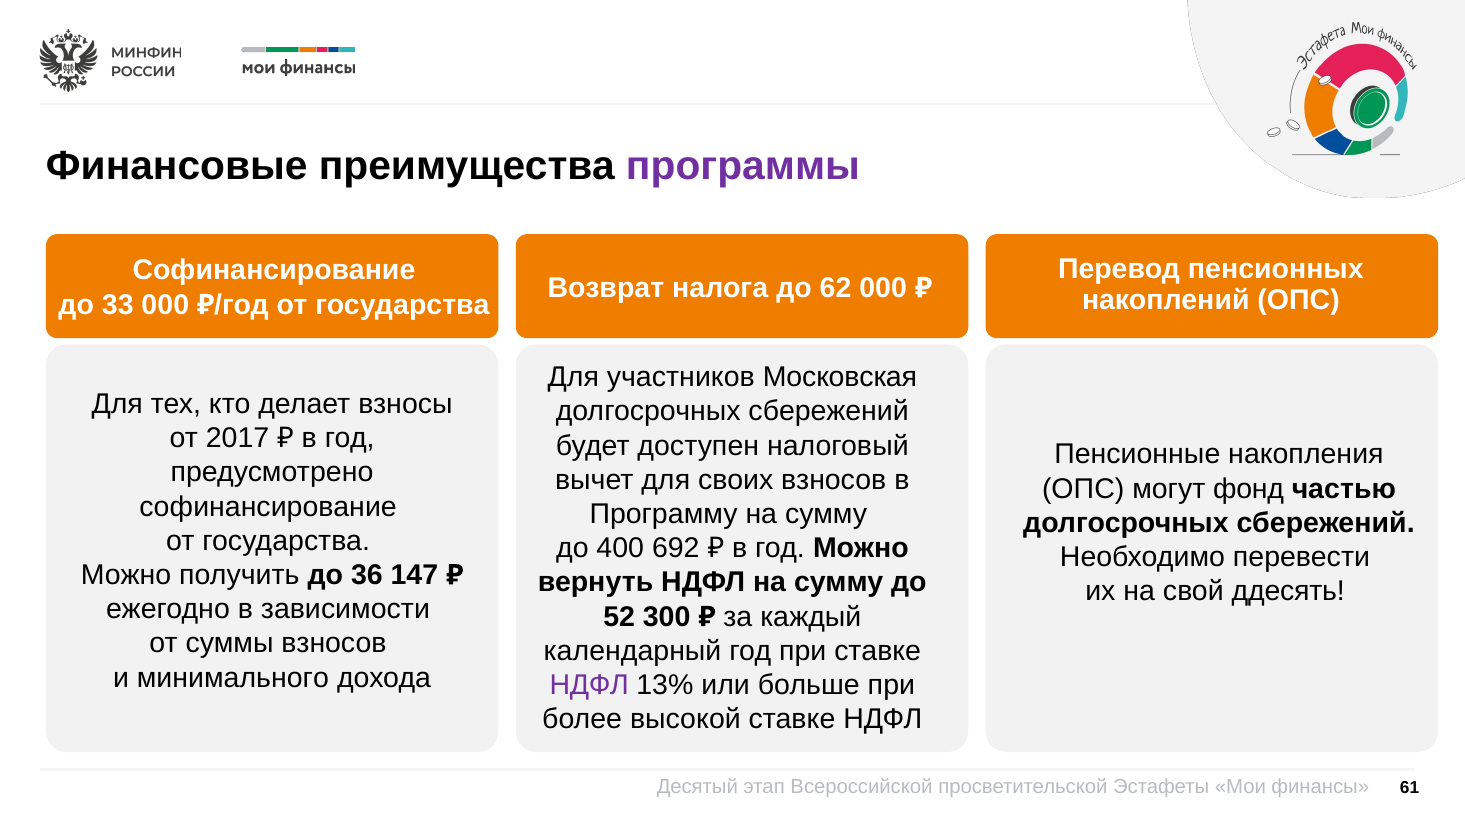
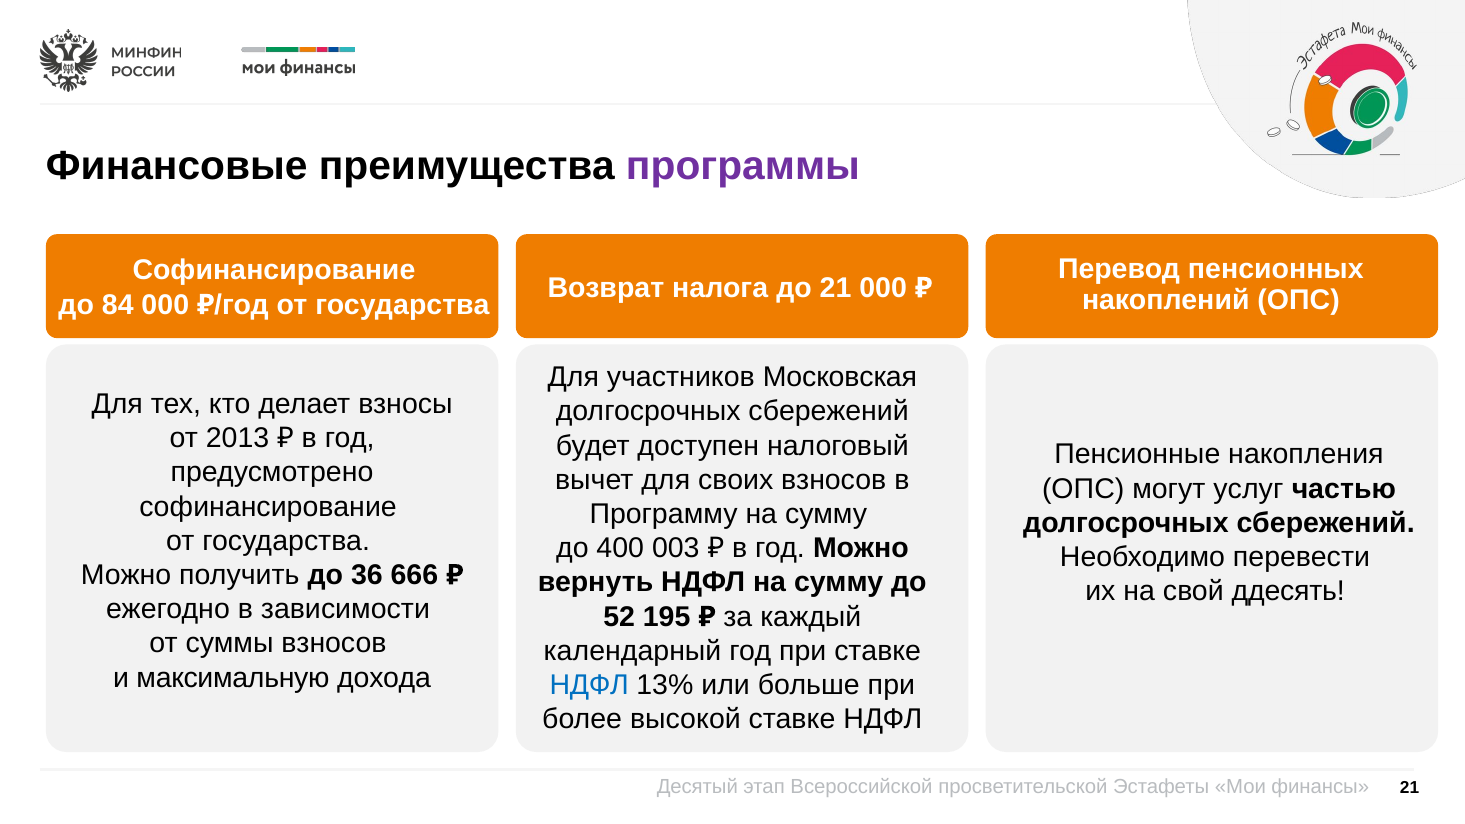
до 62: 62 -> 21 (836, 288)
33: 33 -> 84 (118, 305)
2017: 2017 -> 2013 (238, 438)
фонд: фонд -> услуг (1248, 489)
692: 692 -> 003 (676, 548)
147: 147 -> 666 (414, 575)
300: 300 -> 195 (667, 617)
минимального: минимального -> максимальную (233, 678)
НДФЛ colour: purple -> blue (589, 685)
61: 61 -> 21 (1410, 787)
